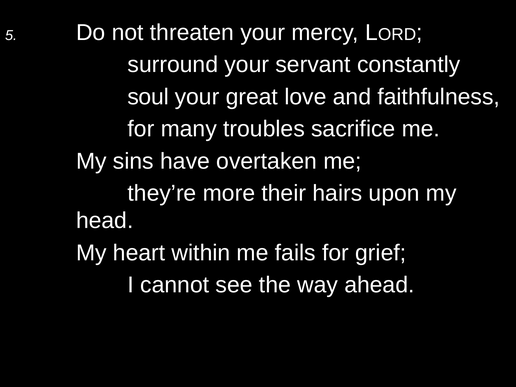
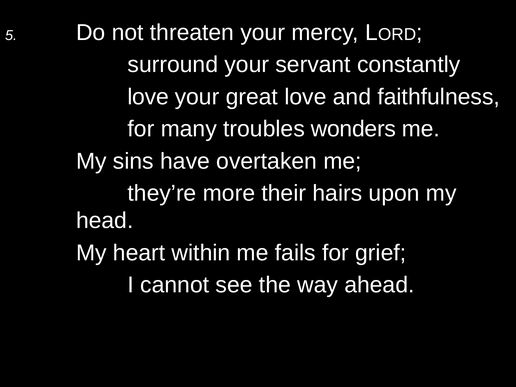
soul: soul -> love (148, 97)
sacrifice: sacrifice -> wonders (353, 129)
